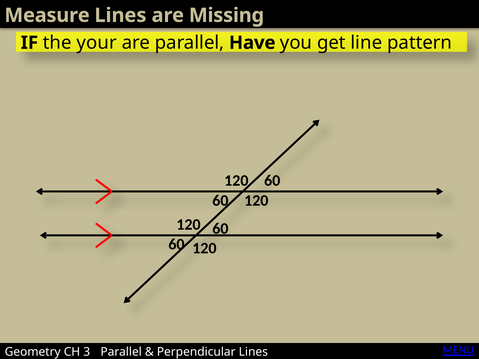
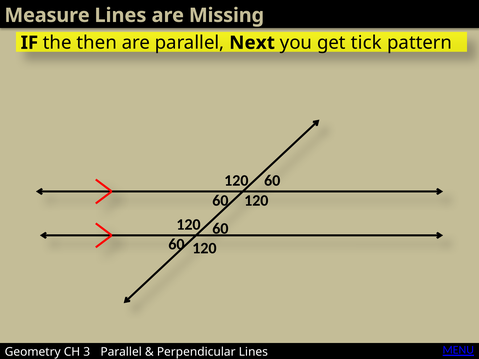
your: your -> then (97, 43)
Have: Have -> Next (252, 43)
line: line -> tick (366, 43)
